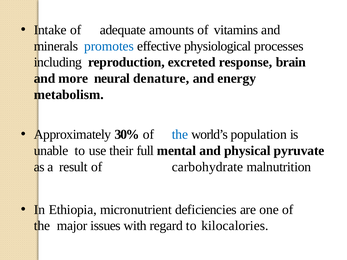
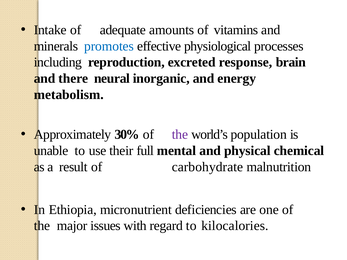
more: more -> there (73, 79)
denature: denature -> inorganic (161, 79)
the colour: blue -> purple (180, 135)
pyruvate: pyruvate -> chemical (299, 151)
